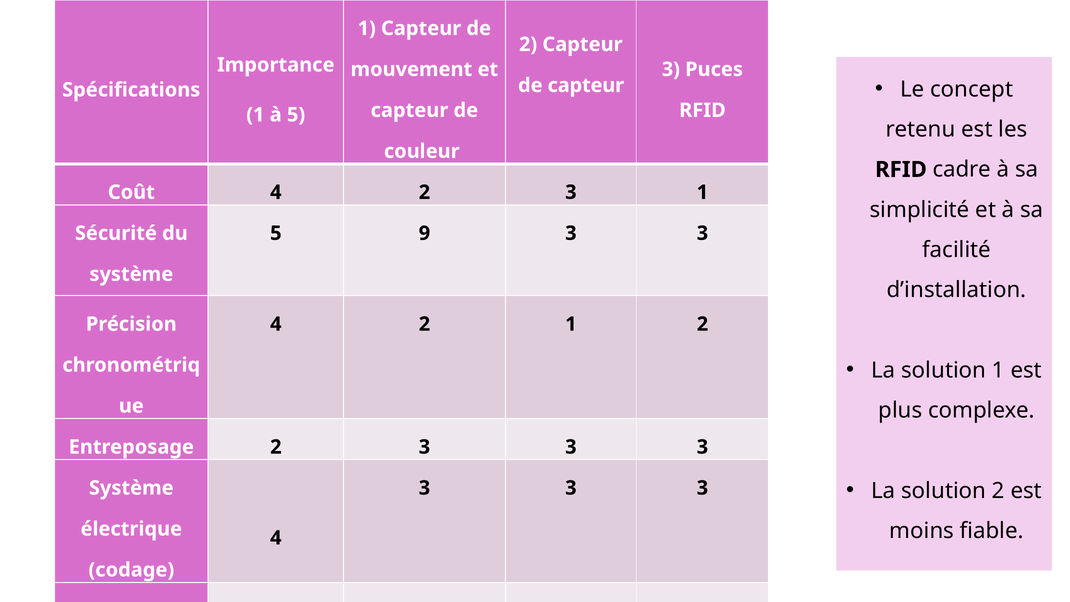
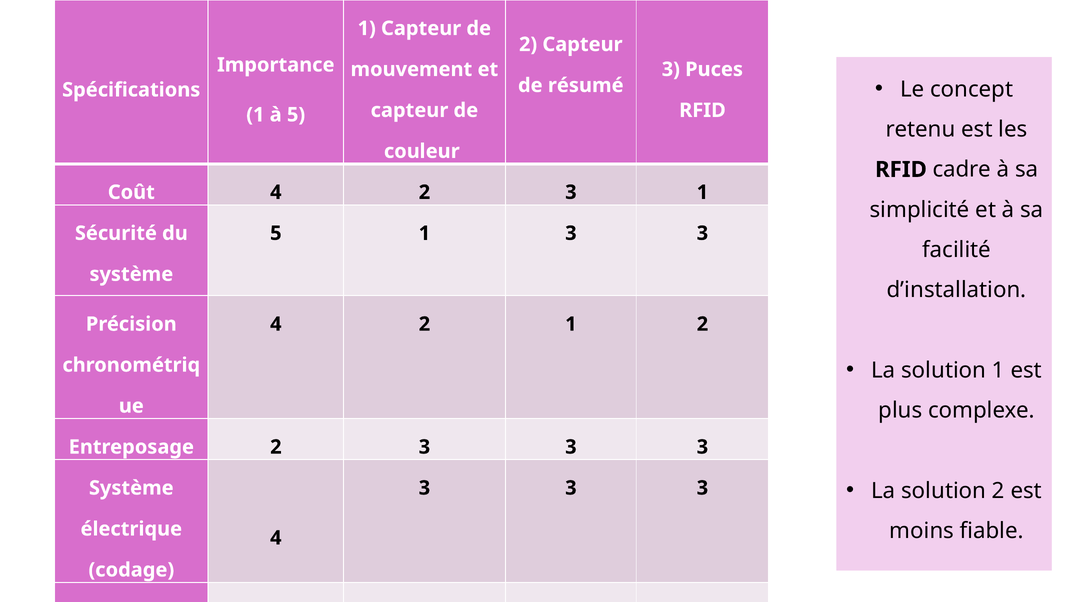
de capteur: capteur -> résumé (586, 85)
9: 9 -> 1 (424, 233)
